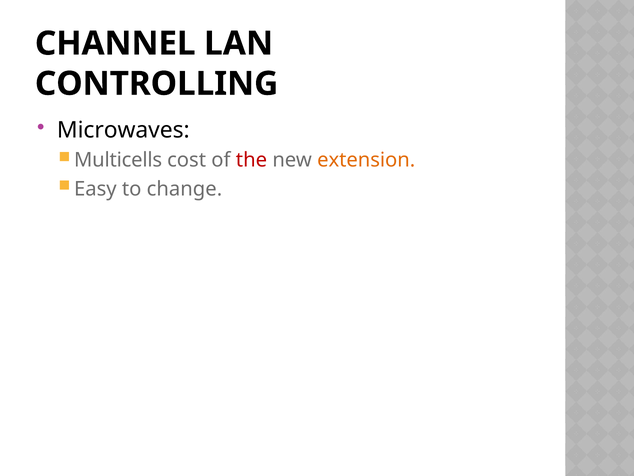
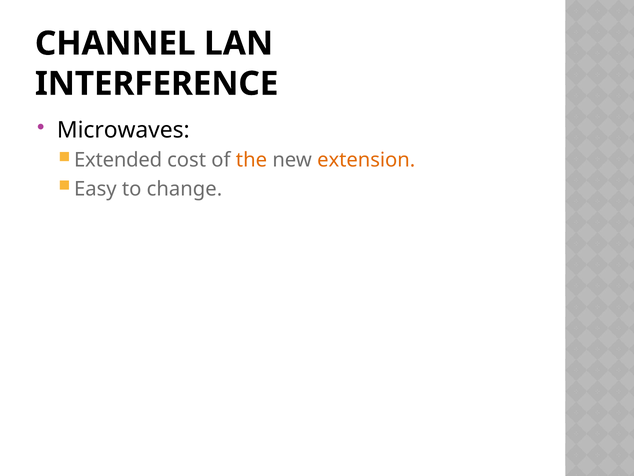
CONTROLLING: CONTROLLING -> INTERFERENCE (157, 84)
Multicells: Multicells -> Extended (118, 160)
the colour: red -> orange (251, 160)
